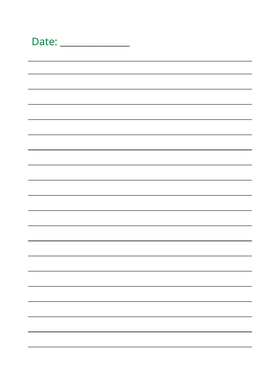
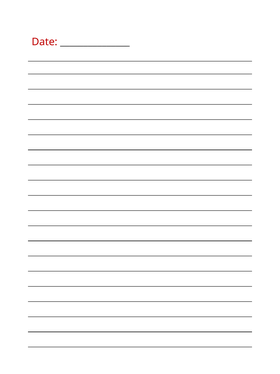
Date colour: green -> red (45, 42)
